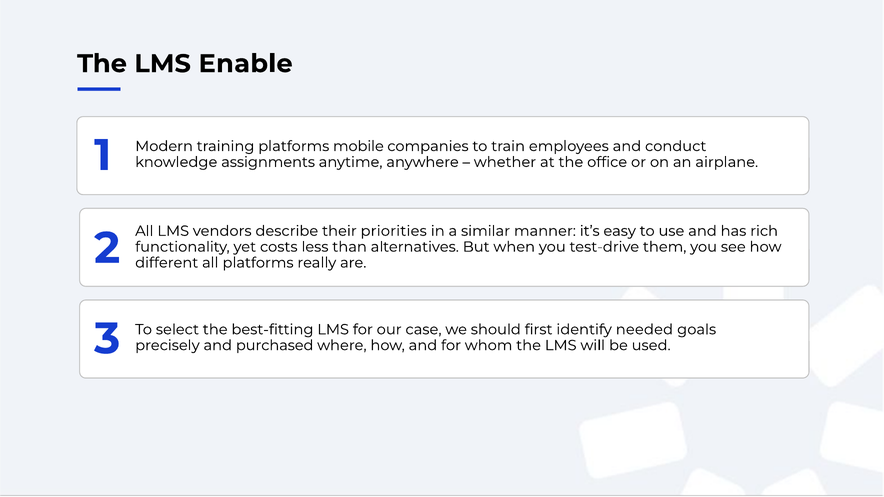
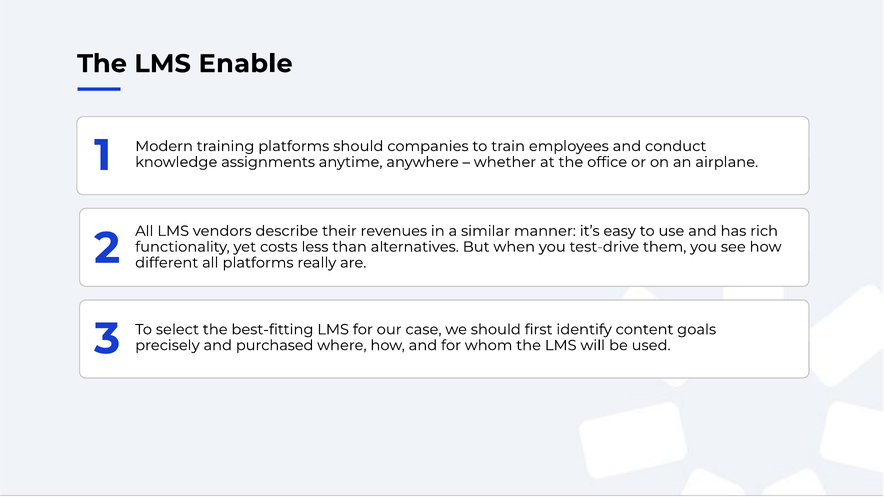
platforms mobile: mobile -> should (358, 146)
priorities: priorities -> revenues (394, 231)
needed: needed -> content (645, 330)
